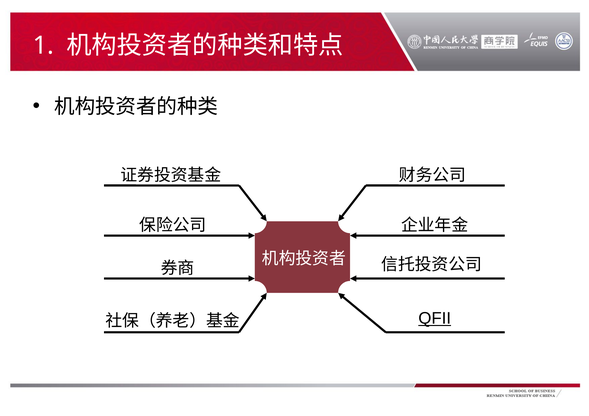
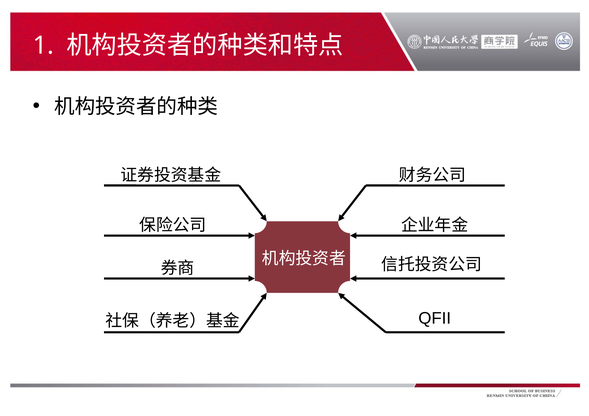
QFII underline: present -> none (435, 319)
